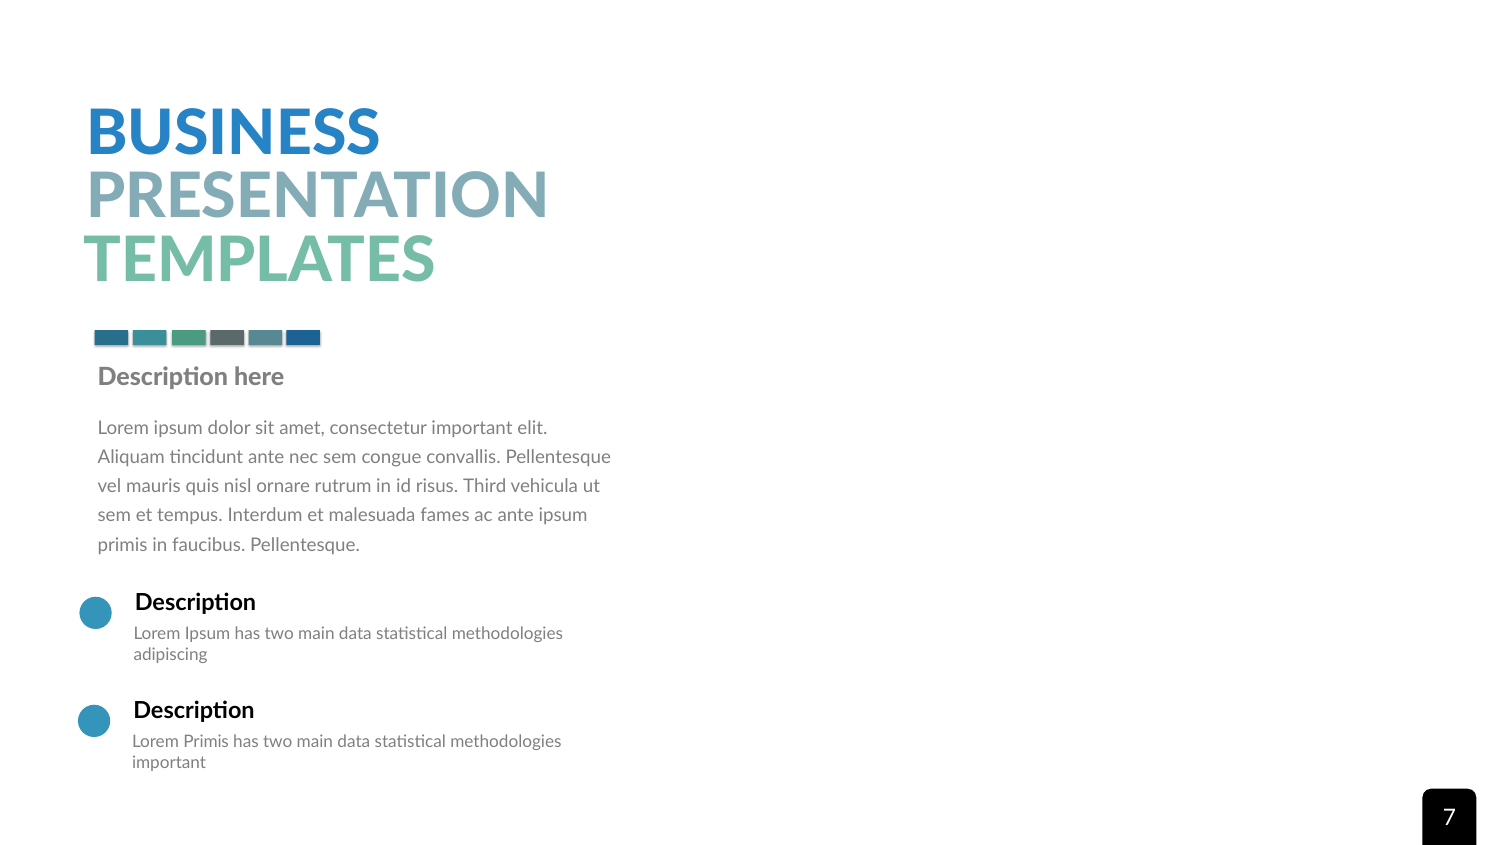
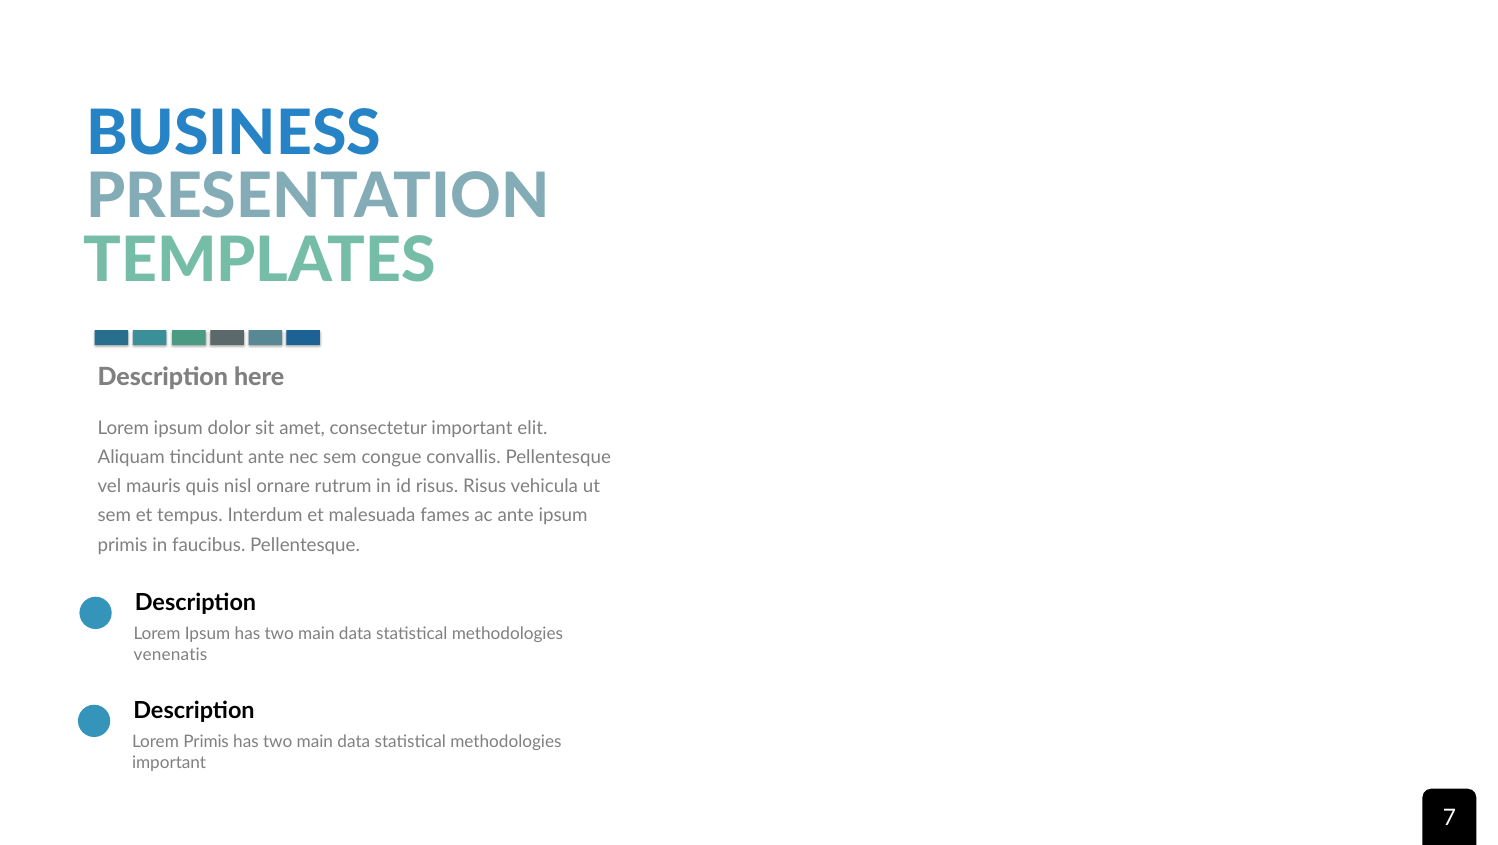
risus Third: Third -> Risus (485, 486)
adipiscing: adipiscing -> venenatis (170, 655)
